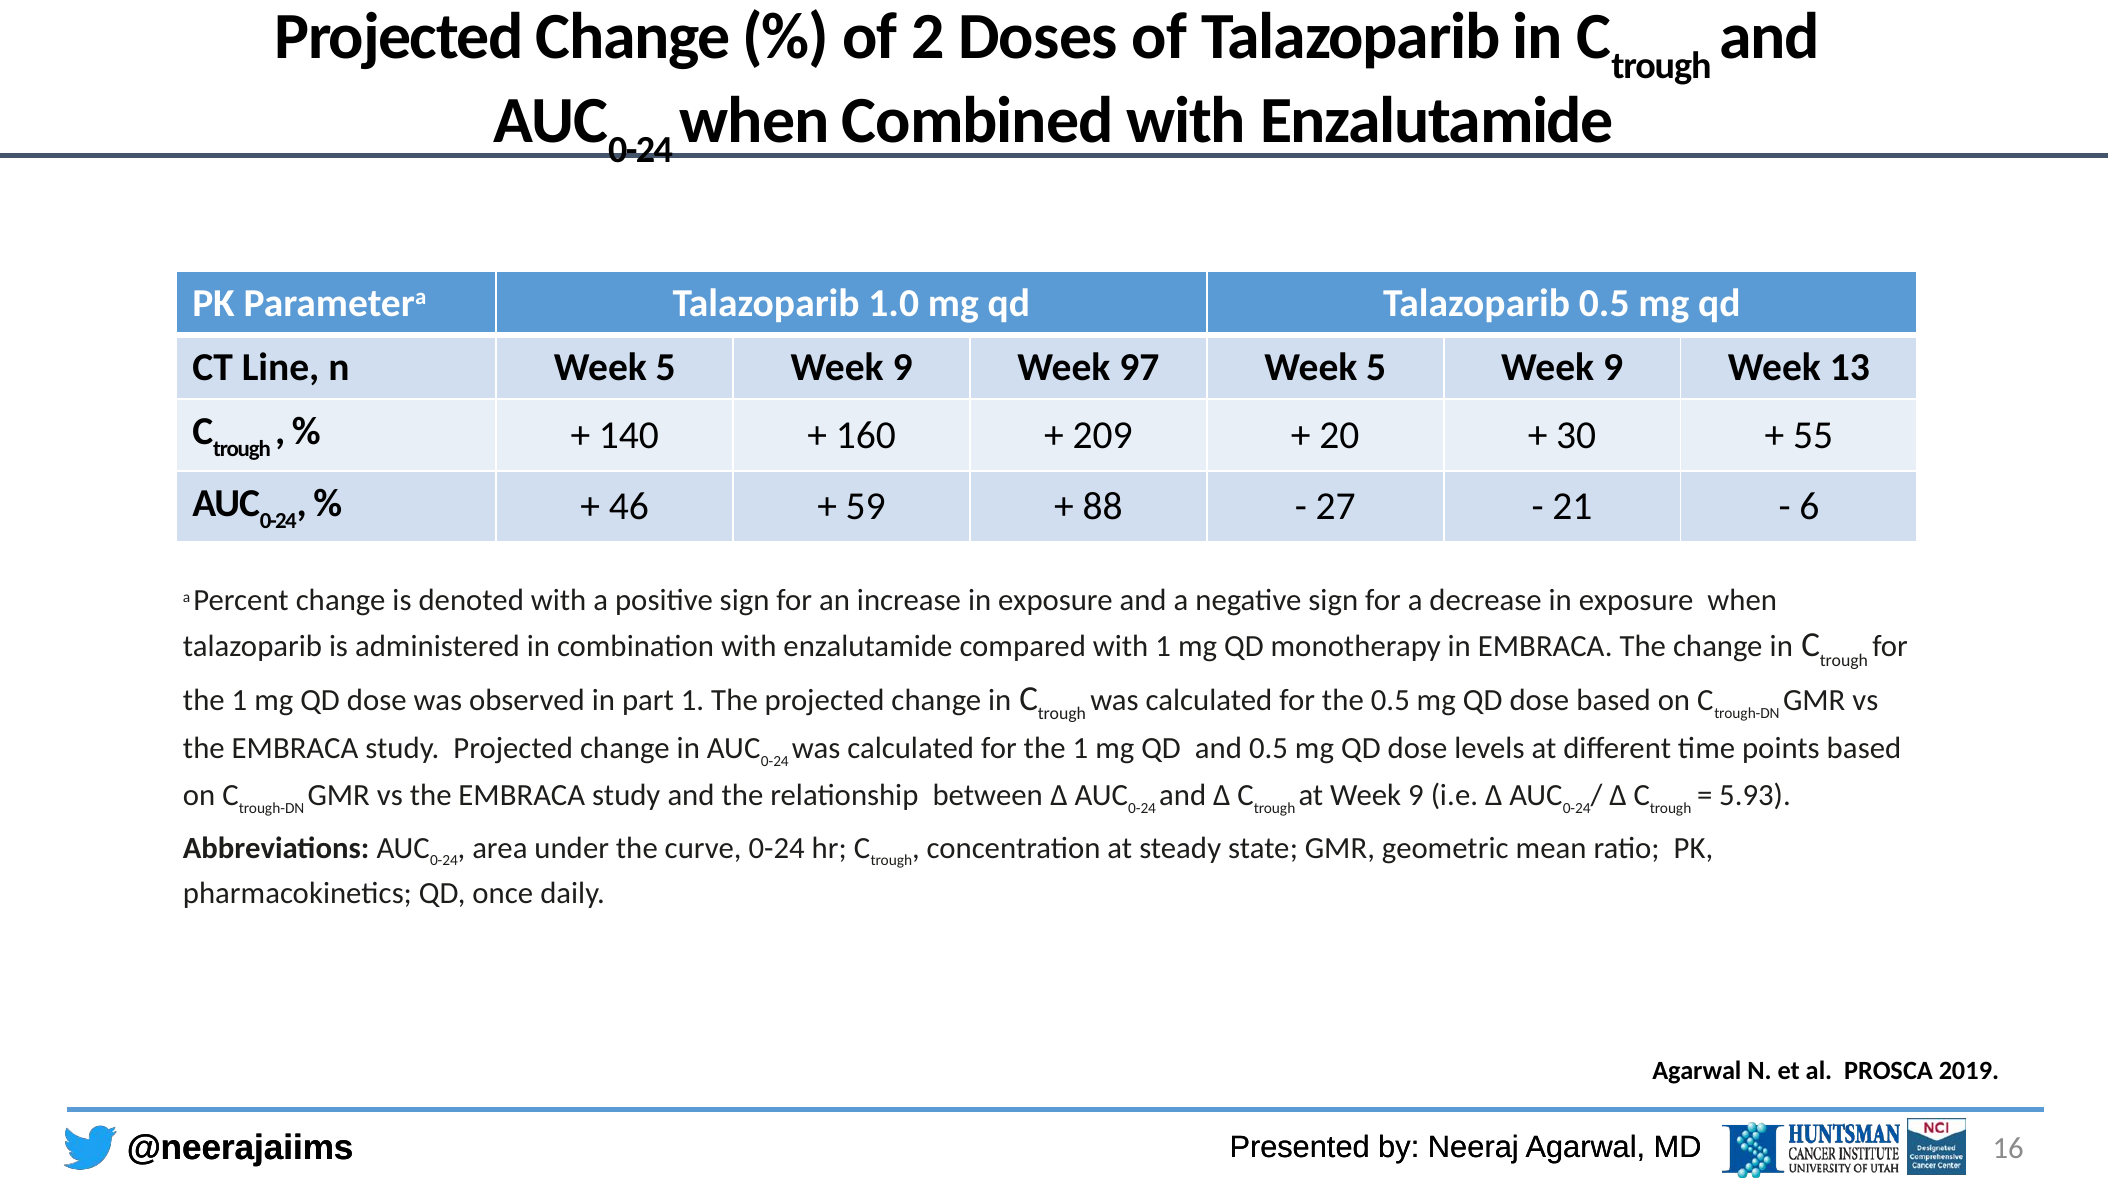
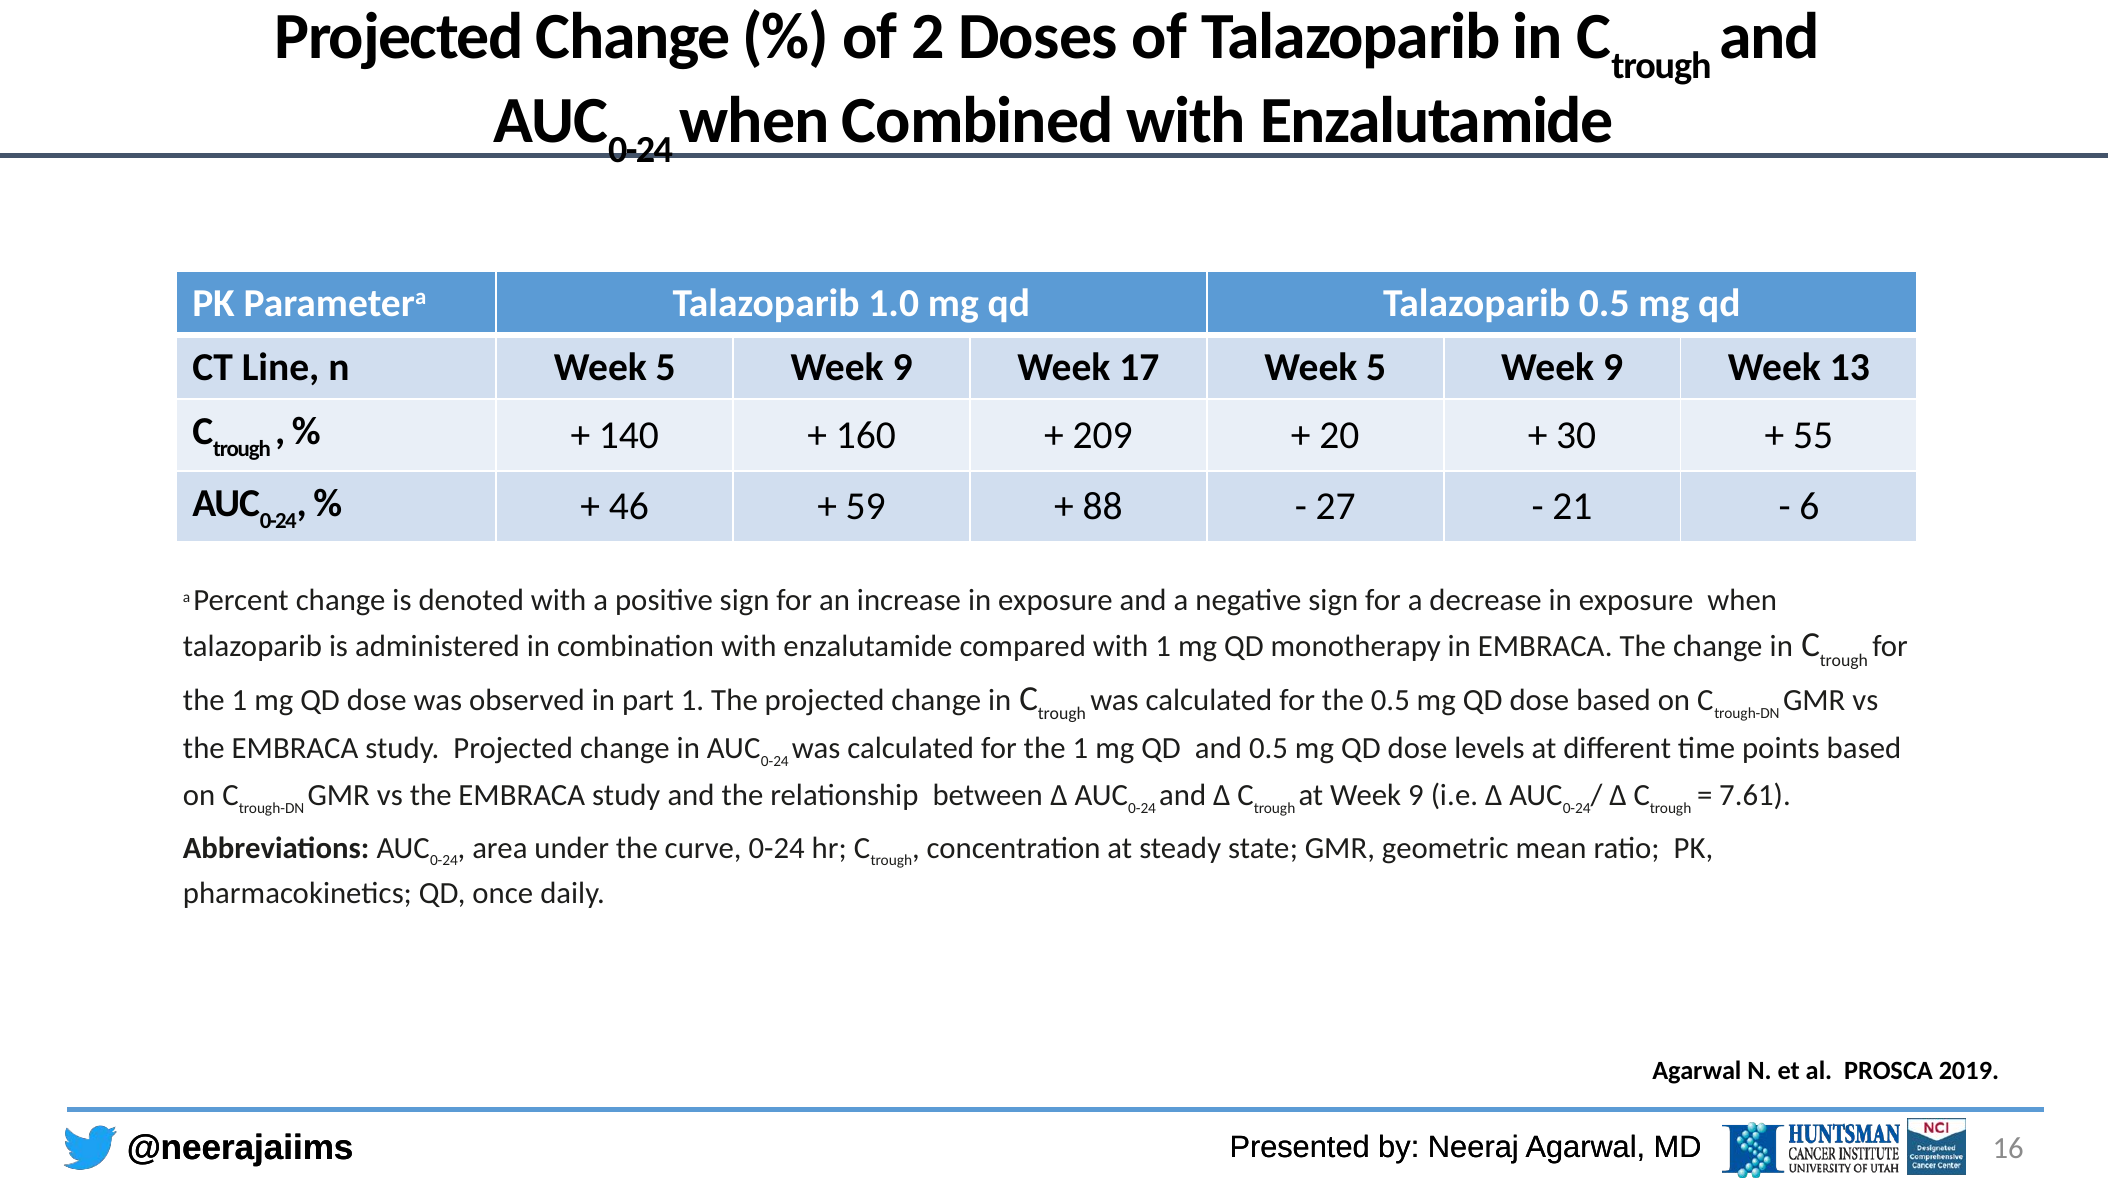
97: 97 -> 17 (1139, 368)
5.93: 5.93 -> 7.61 (1755, 795)
